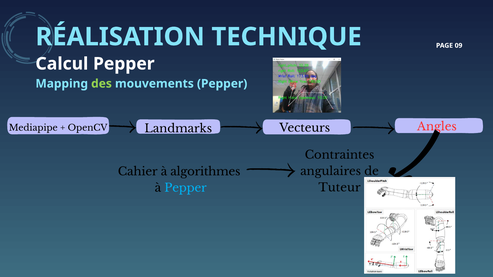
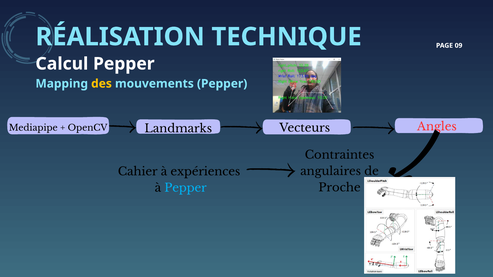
des colour: light green -> yellow (101, 84)
algorithmes: algorithmes -> expériences (205, 172)
Tuteur: Tuteur -> Proche (340, 188)
